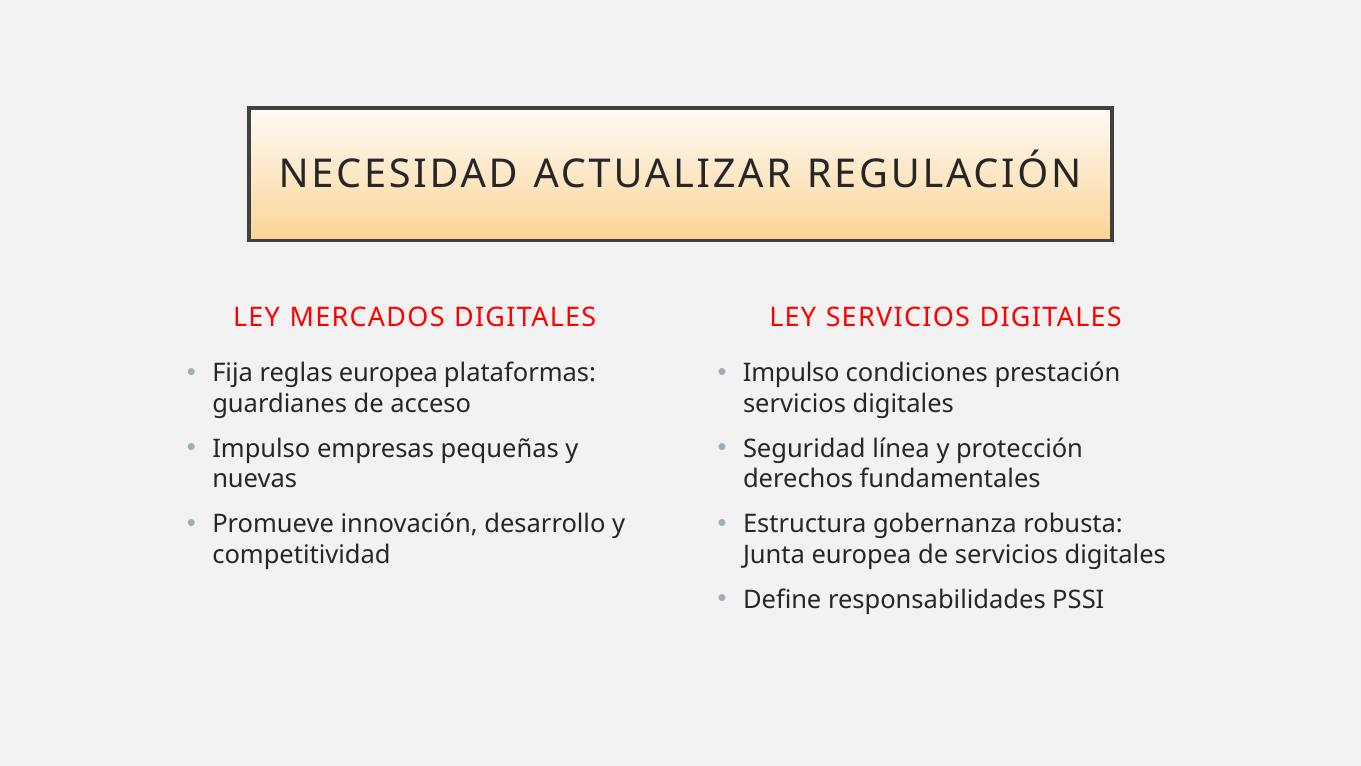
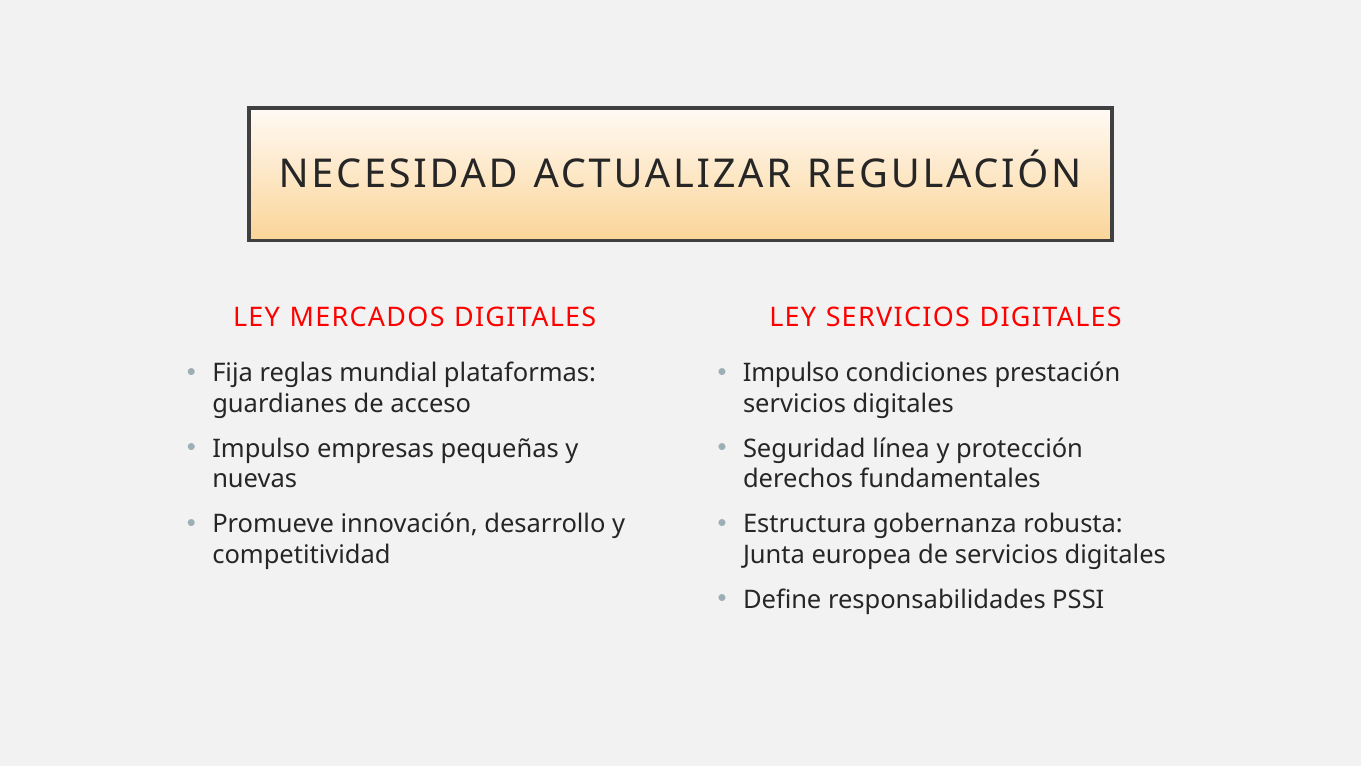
reglas europea: europea -> mundial (388, 373)
